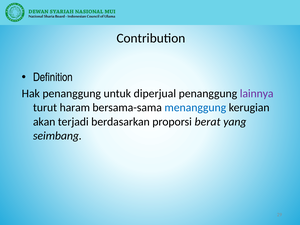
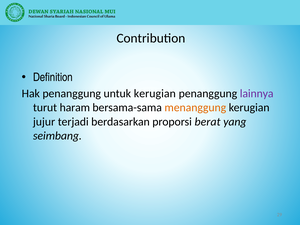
untuk diperjual: diperjual -> kerugian (155, 94)
menanggung colour: blue -> orange (195, 108)
akan: akan -> jujur (44, 122)
